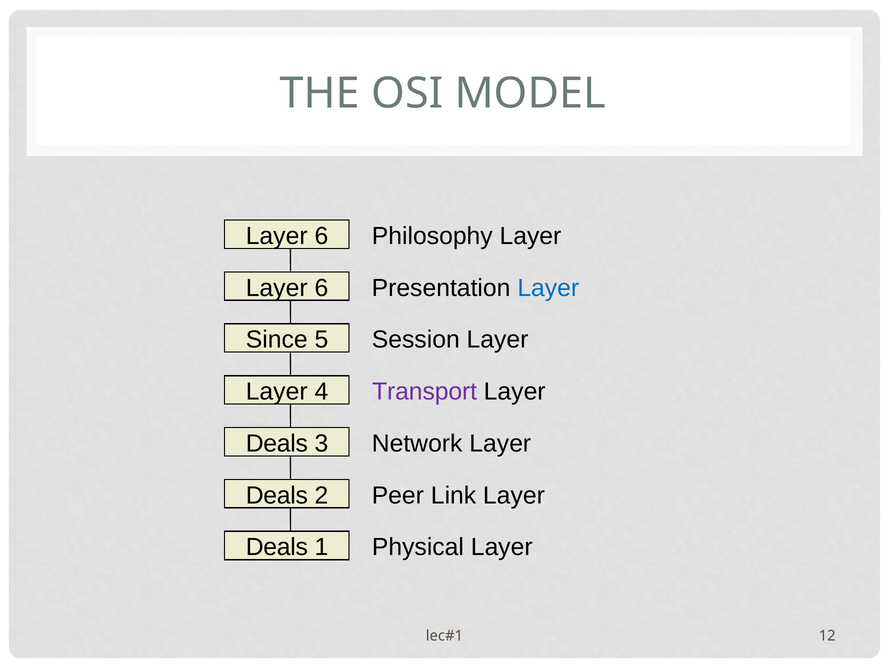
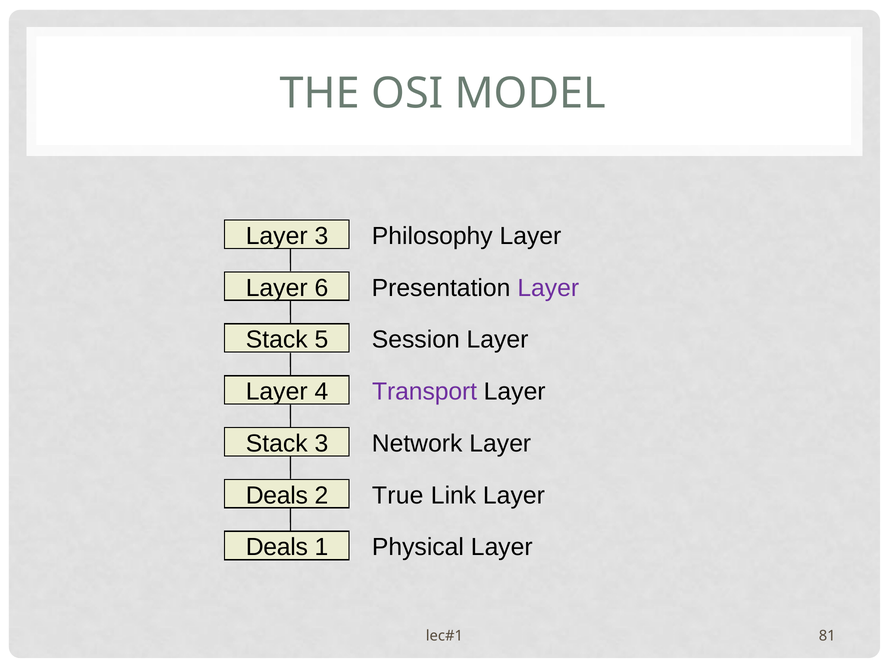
6: 6 -> 3 (321, 236)
Layer colour: blue -> purple (548, 288)
Since: Since -> Stack (277, 340)
Deals: Deals -> Stack (277, 443)
Peer: Peer -> True (398, 495)
12: 12 -> 81 (827, 636)
